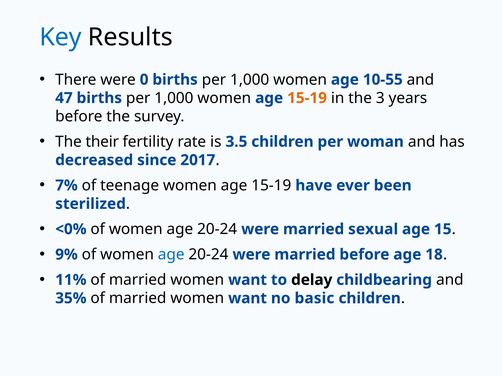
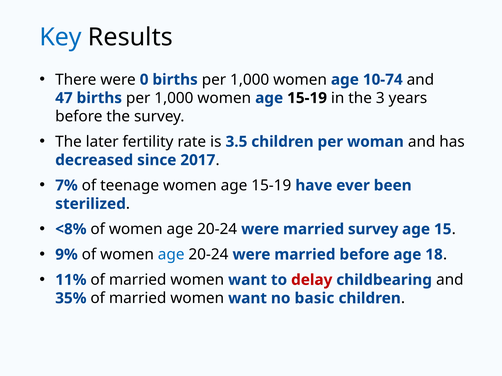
10-55: 10-55 -> 10-74 (383, 80)
15-19 colour: orange -> black (307, 98)
their: their -> later (102, 142)
<0%: <0% -> <8% (71, 229)
married sexual: sexual -> survey (373, 229)
delay colour: black -> red (312, 280)
